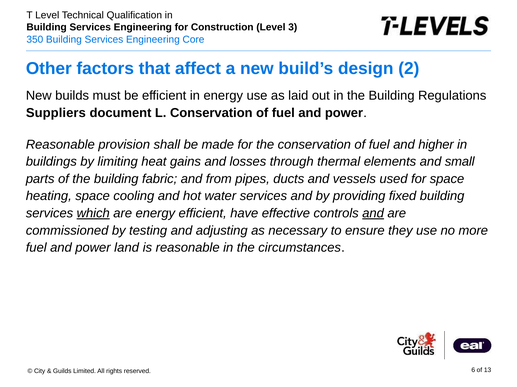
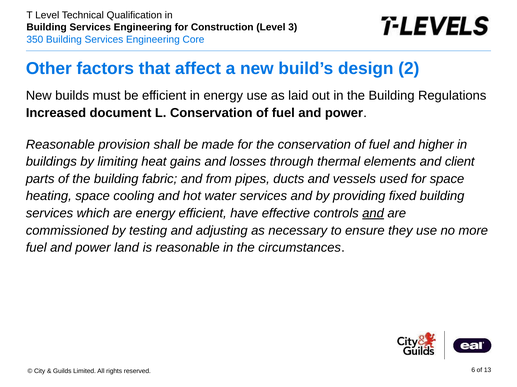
Suppliers: Suppliers -> Increased (56, 113)
small: small -> client (460, 162)
which underline: present -> none (93, 214)
